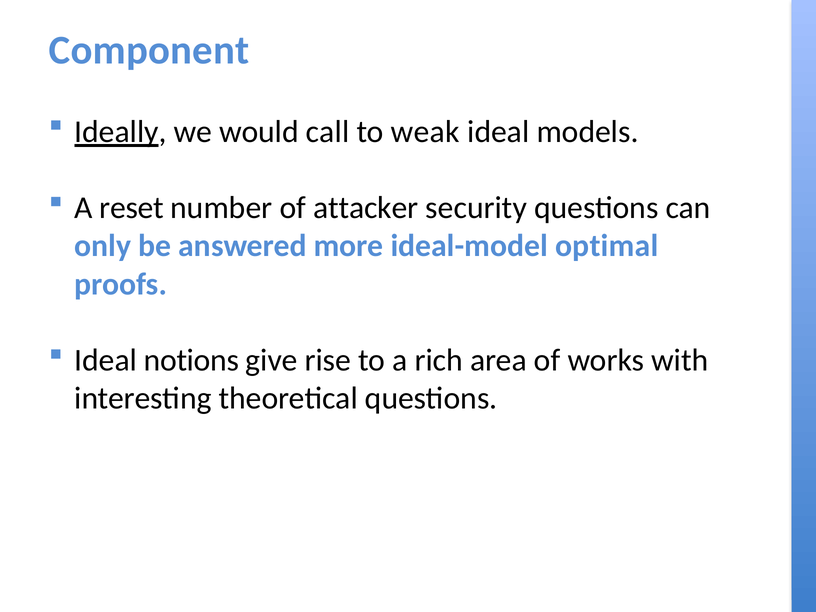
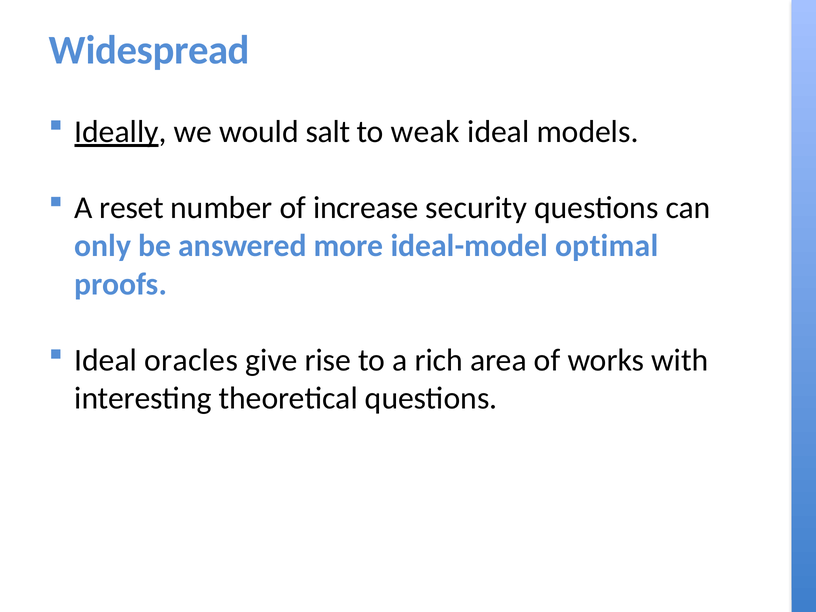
Component: Component -> Widespread (149, 50)
call: call -> salt (328, 132)
attacker: attacker -> increase (366, 208)
notions: notions -> oracles (191, 360)
